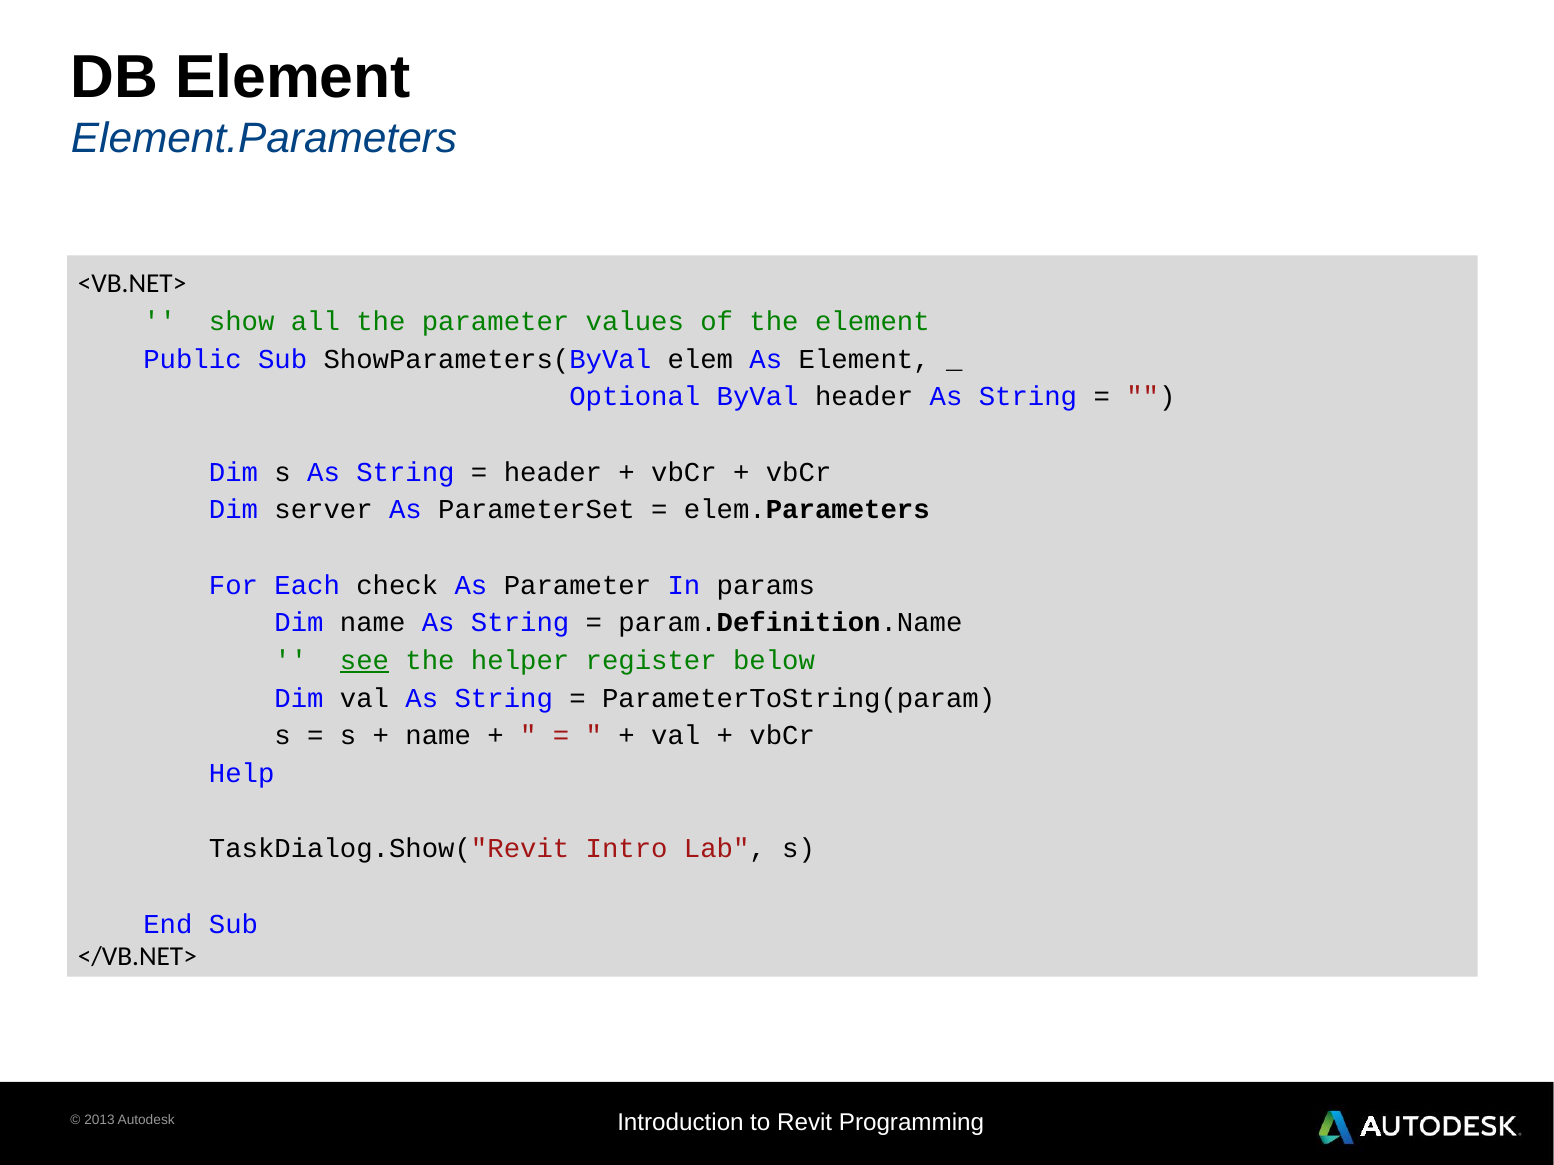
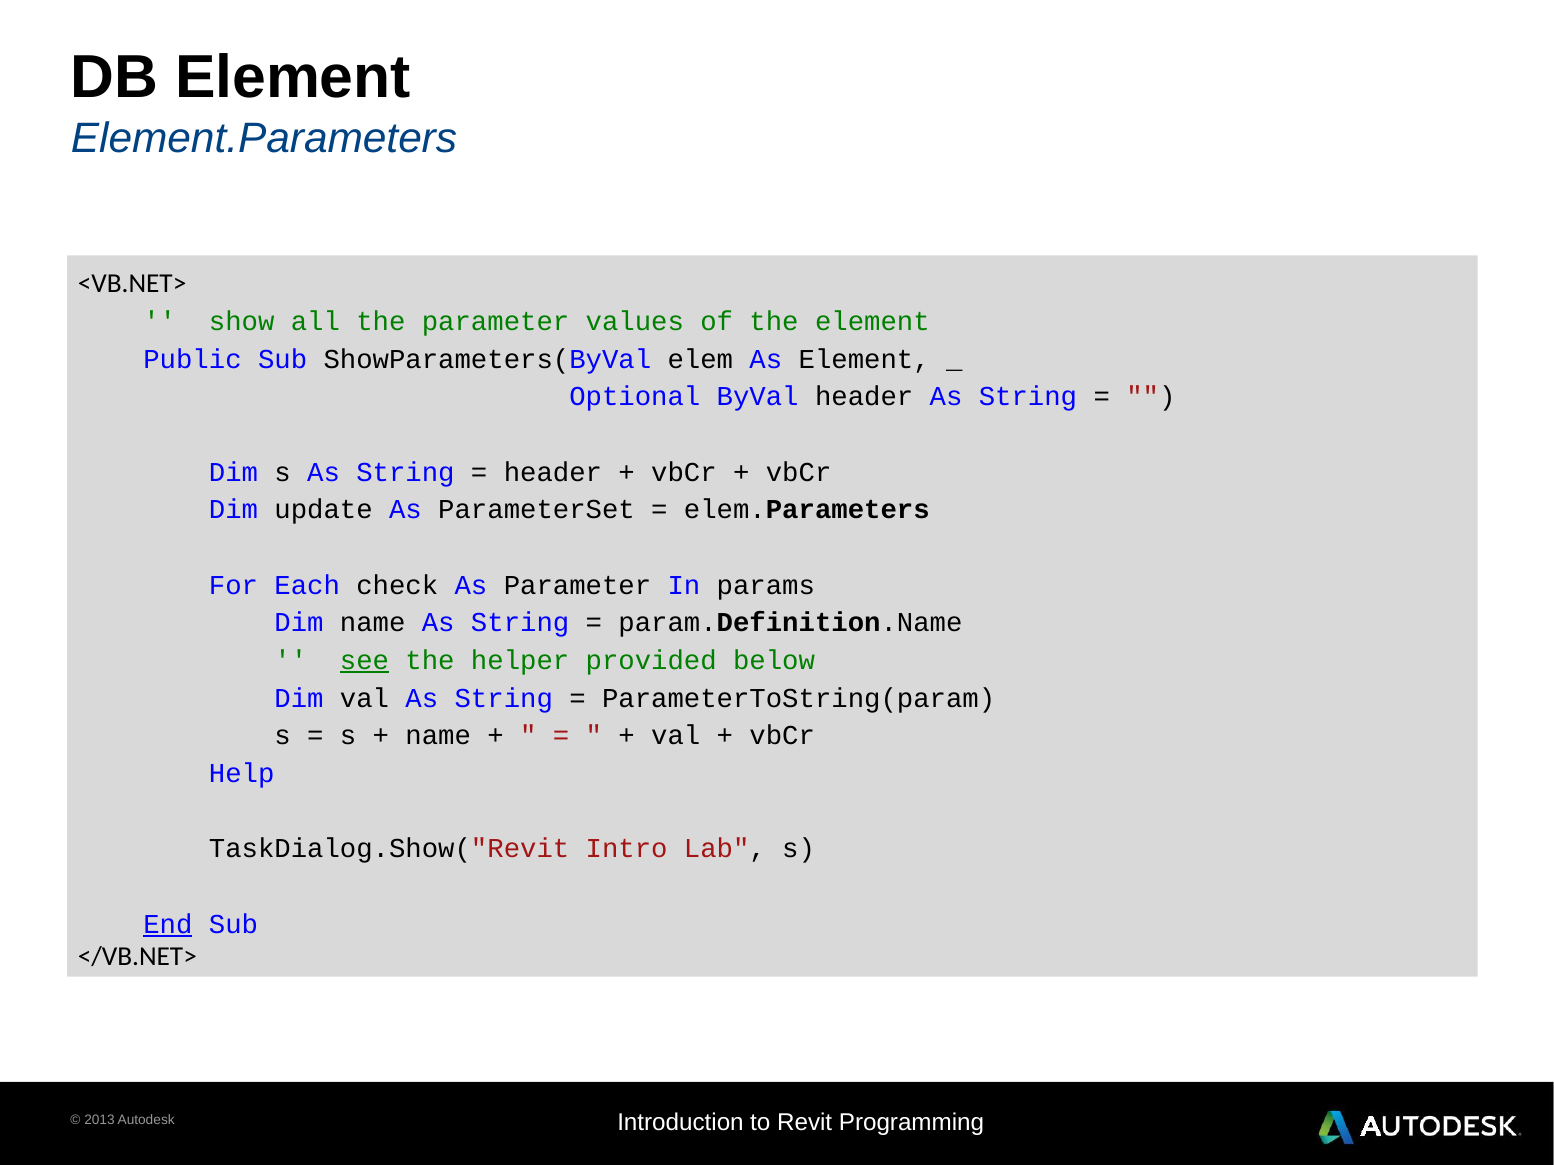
server: server -> update (324, 510)
register: register -> provided (651, 661)
End underline: none -> present (168, 924)
